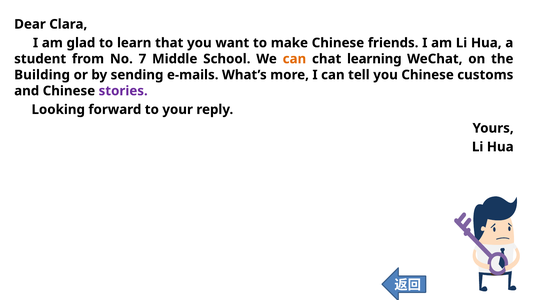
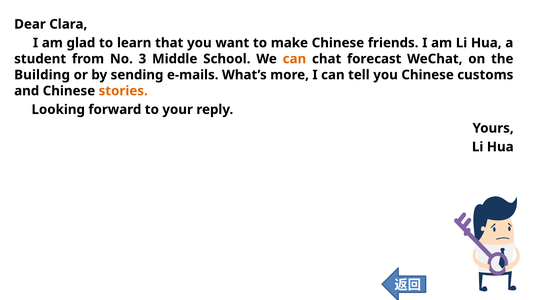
7: 7 -> 3 (142, 59)
learning: learning -> forecast (374, 59)
stories colour: purple -> orange (123, 91)
